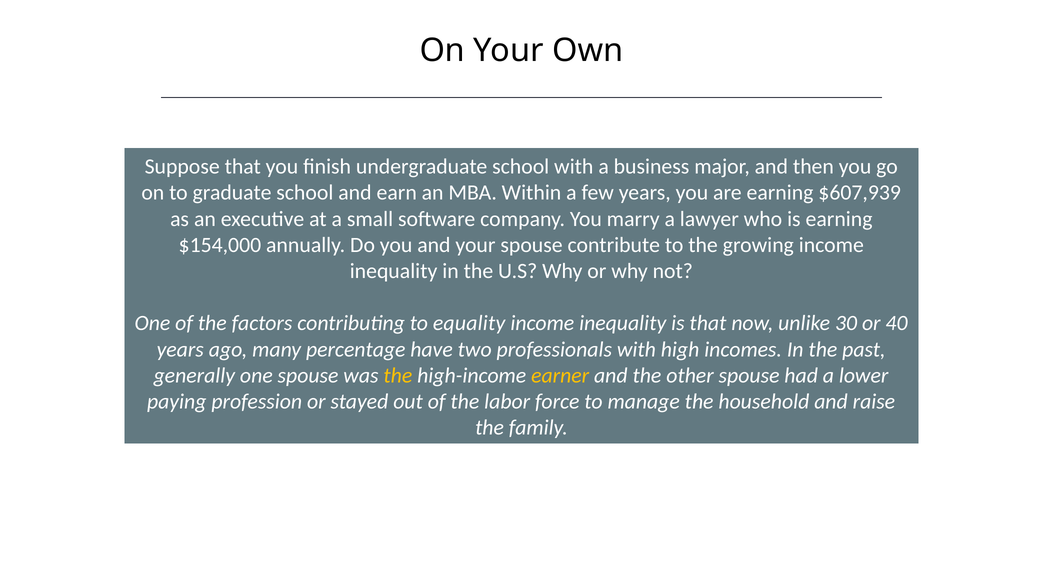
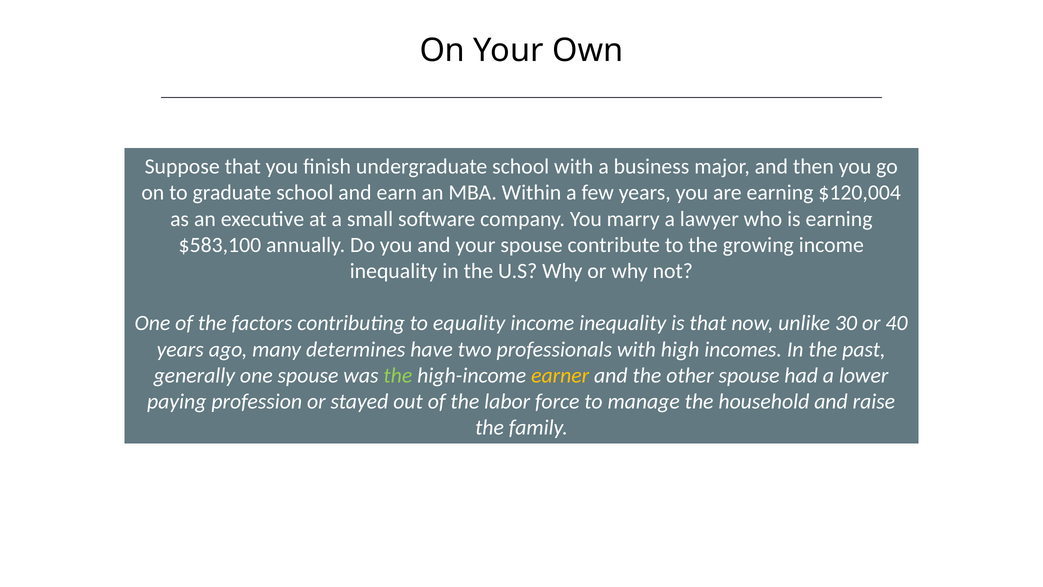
$607,939: $607,939 -> $120,004 (860, 193)
$154,000: $154,000 -> $583,100 (220, 245)
percentage: percentage -> determines (356, 349)
the colour: yellow -> light green (398, 375)
